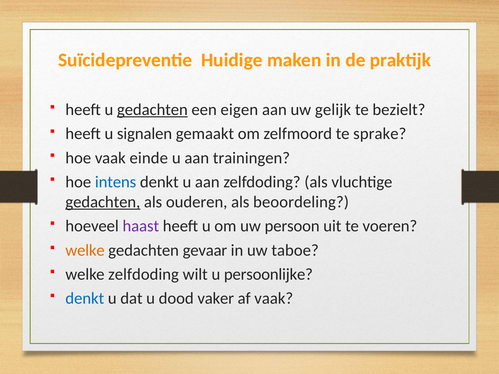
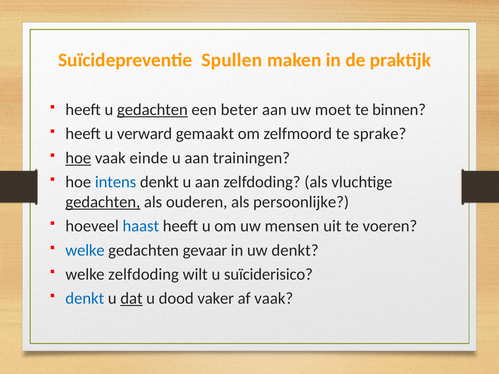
Huidige: Huidige -> Spullen (232, 60)
eigen: eigen -> beter (239, 110)
gelijk: gelijk -> moet (333, 110)
bezielt: bezielt -> binnen (399, 110)
signalen: signalen -> verward (145, 134)
hoe underline: none -> present (78, 158)
beoordeling: beoordeling -> persoonlijke (301, 202)
haast colour: purple -> blue (141, 226)
persoon: persoon -> mensen (292, 226)
welke colour: orange -> blue (85, 250)
uw taboe: taboe -> denkt (295, 250)
persoonlijke: persoonlijke -> suïciderisico (268, 274)
dat underline: none -> present (131, 299)
